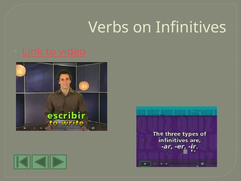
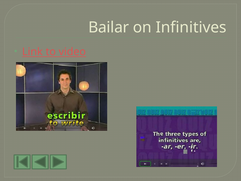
Verbs: Verbs -> Bailar (109, 27)
